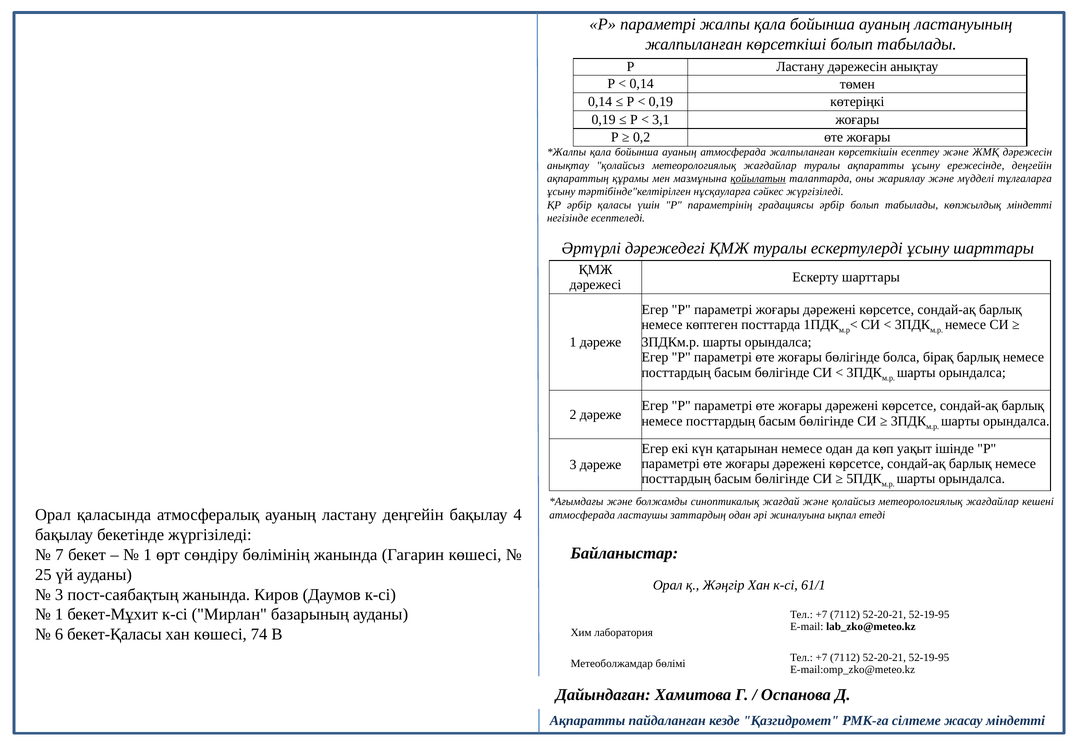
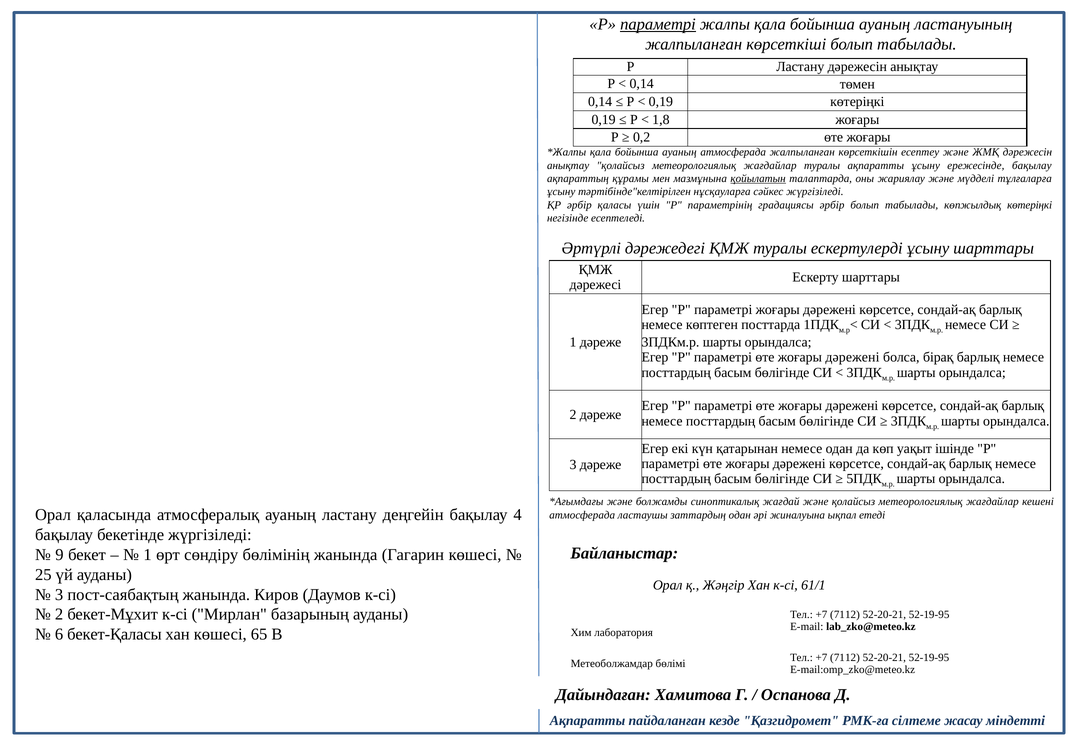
параметрі underline: none -> present (658, 24)
3,1: 3,1 -> 1,8 (661, 120)
ережесінде деңгейін: деңгейін -> бақылау (1032, 165)
көпжылдық міндетті: міндетті -> көтеріңкі (1030, 205)
бөлігінде: бөлігінде -> дәрежені (852, 357)
7: 7 -> 9 (59, 555)
1: 1 -> 2 (59, 615)
74: 74 -> 65 (259, 635)
